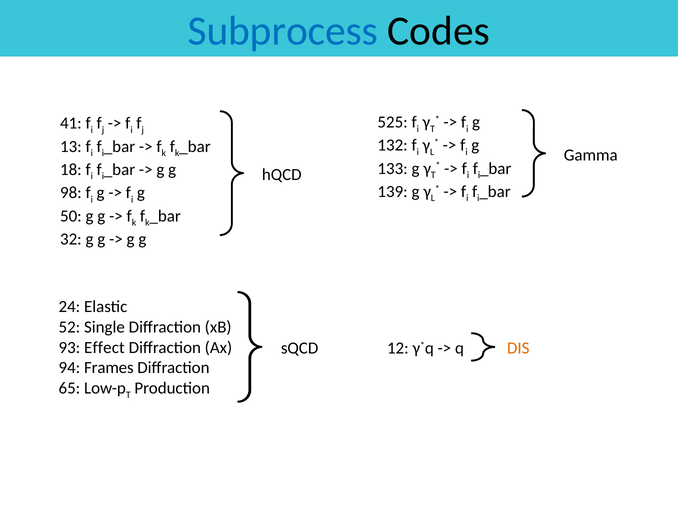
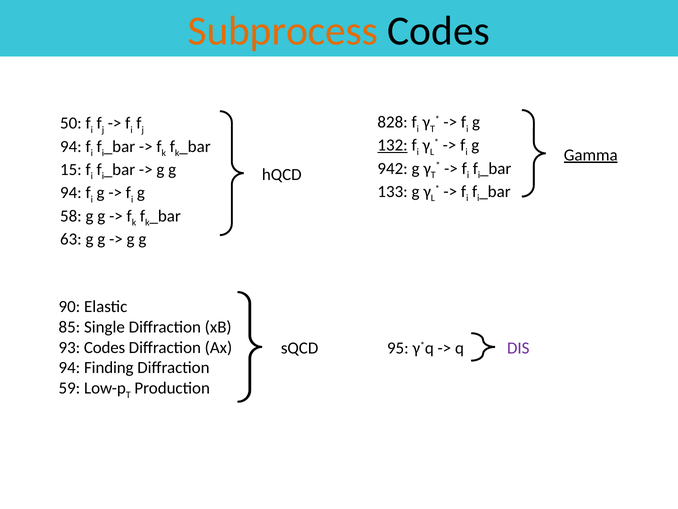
Subprocess colour: blue -> orange (283, 31)
525: 525 -> 828 (393, 122)
41: 41 -> 50 (71, 123)
132 underline: none -> present (393, 145)
13: 13 -> 94 (71, 146)
Gamma underline: none -> present (591, 155)
133: 133 -> 942 (393, 168)
18: 18 -> 15 (71, 169)
139: 139 -> 133 (393, 191)
98: 98 -> 94 (71, 193)
50: 50 -> 58 (71, 216)
32: 32 -> 63 (71, 239)
24: 24 -> 90 (69, 307)
52: 52 -> 85 (69, 327)
93 Effect: Effect -> Codes (105, 347)
12: 12 -> 95 (398, 348)
DIS colour: orange -> purple (518, 348)
Frames: Frames -> Finding (109, 368)
65: 65 -> 59 (69, 388)
